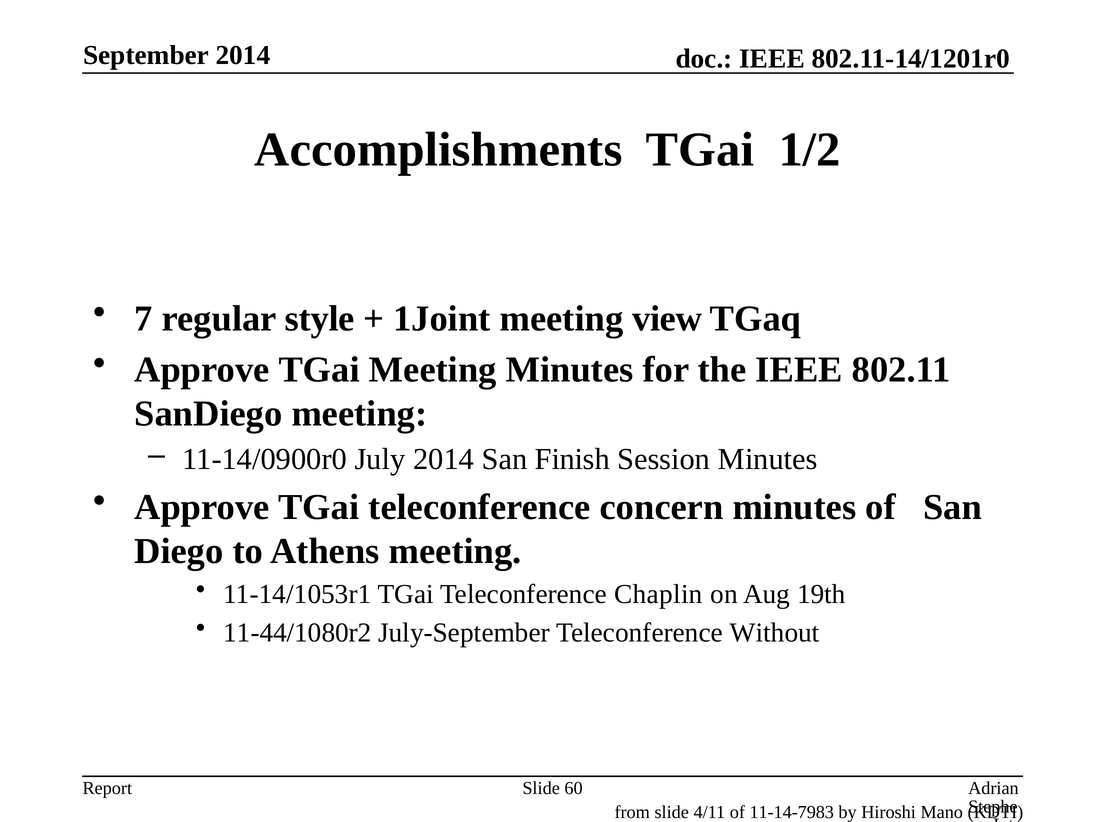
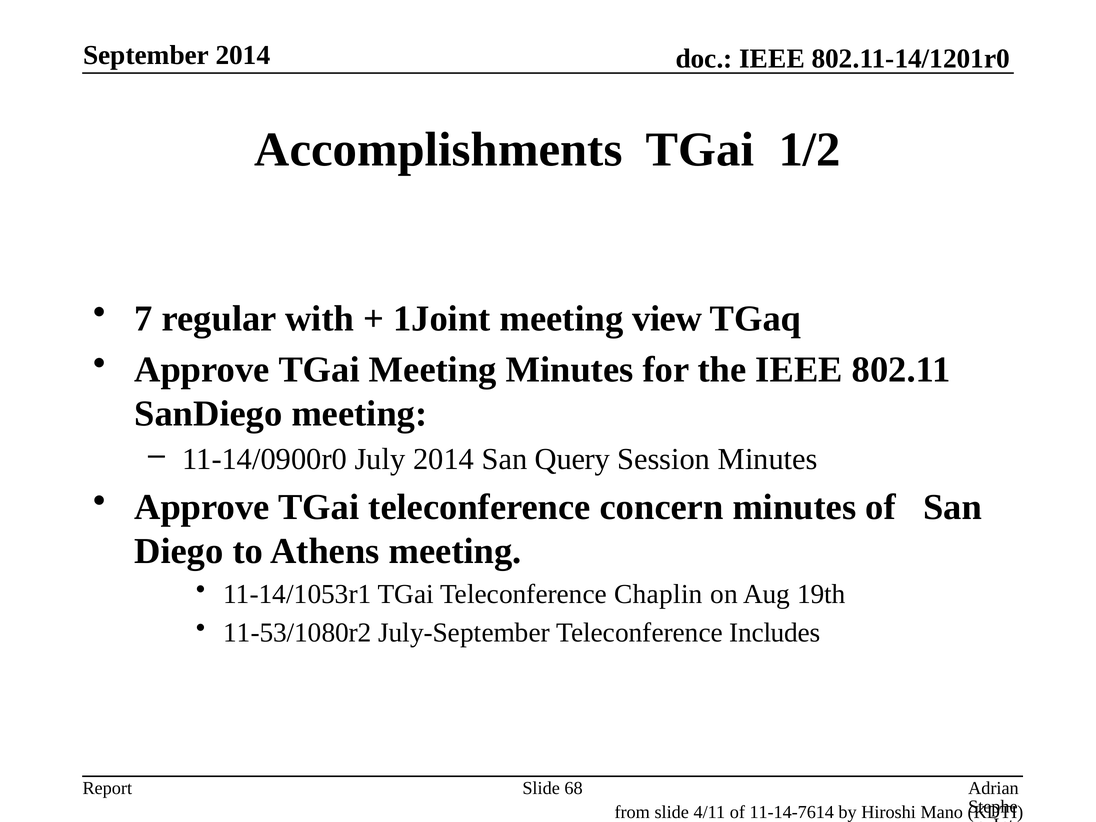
style: style -> with (320, 319)
Finish: Finish -> Query (572, 459)
11-44/1080r2: 11-44/1080r2 -> 11-53/1080r2 (297, 633)
Without: Without -> Includes (775, 633)
60: 60 -> 68 (574, 788)
11-14-7983: 11-14-7983 -> 11-14-7614 (792, 812)
